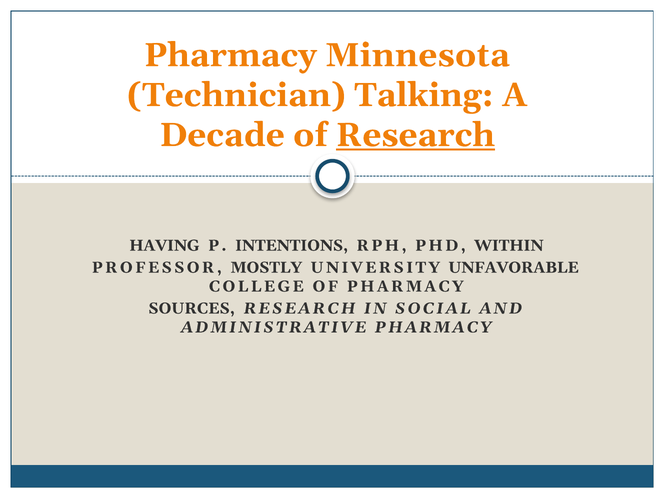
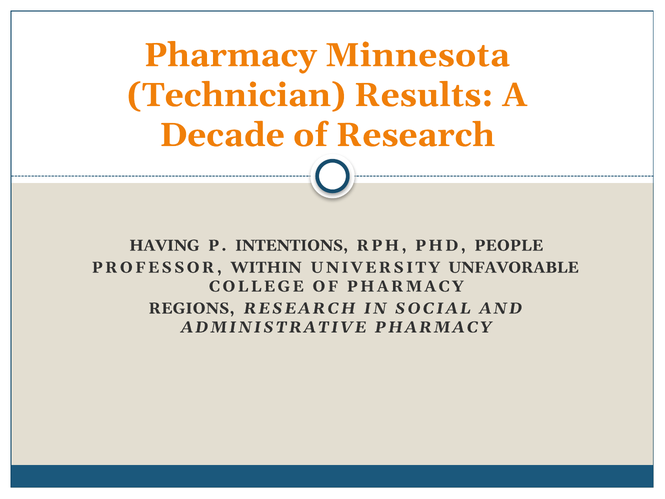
Talking: Talking -> Results (424, 95)
Research underline: present -> none (415, 135)
WITHIN: WITHIN -> PEOPLE (509, 245)
MOSTLY: MOSTLY -> WITHIN (266, 267)
SOURCES: SOURCES -> REGIONS (192, 308)
